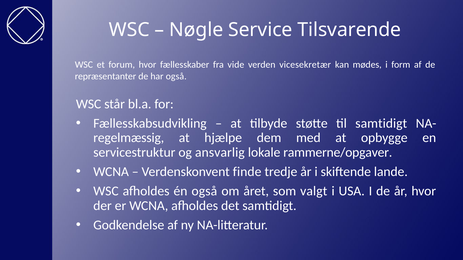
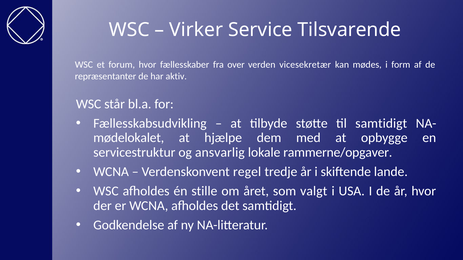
Nøgle: Nøgle -> Virker (196, 30)
vide: vide -> over (236, 65)
har også: også -> aktiv (176, 76)
regelmæssig: regelmæssig -> mødelokalet (129, 138)
finde: finde -> regel (247, 172)
én også: også -> stille (204, 191)
